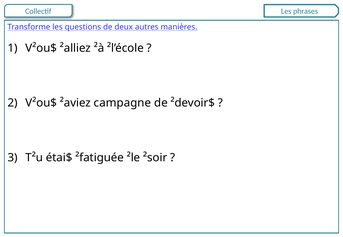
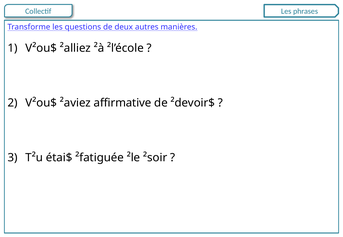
campagne: campagne -> affirmative (123, 103)
